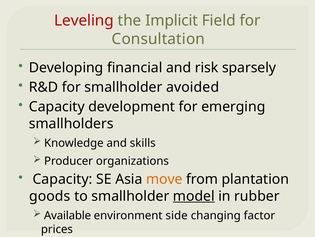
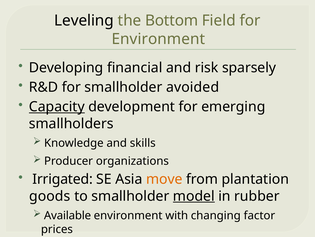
Leveling colour: red -> black (84, 21)
Implicit: Implicit -> Bottom (172, 21)
Consultation: Consultation -> Environment (158, 39)
Capacity underline: none -> present (57, 106)
Capacity: Capacity -> Irrigated (63, 179)
side: side -> with (177, 215)
